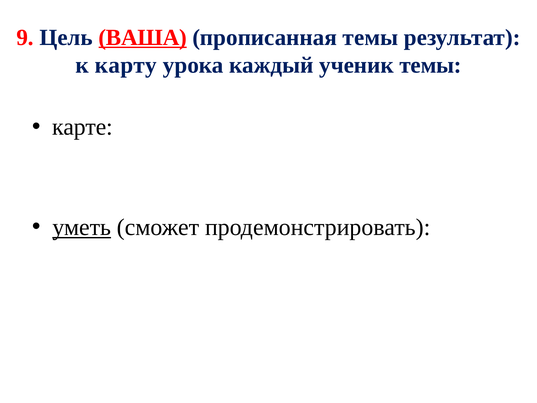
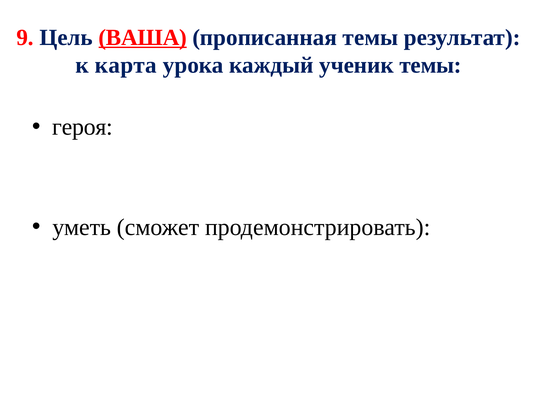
карту: карту -> карта (126, 65)
карте: карте -> героя (83, 127)
уметь underline: present -> none (82, 227)
